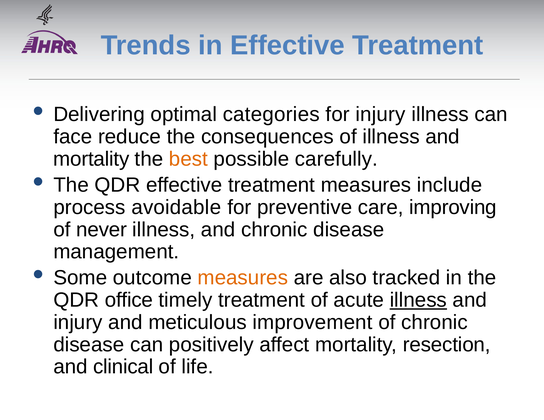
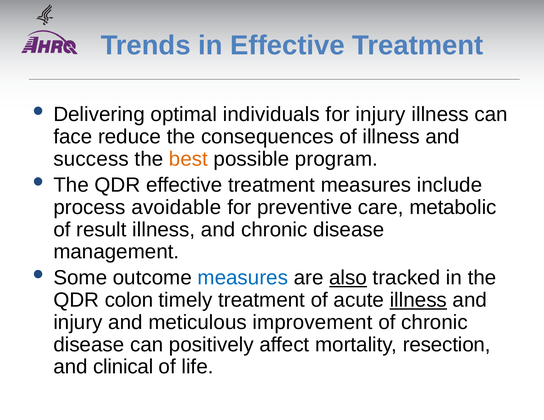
categories: categories -> individuals (271, 115)
mortality: mortality -> success (91, 159)
carefully: carefully -> program (336, 159)
improving: improving -> metabolic (453, 207)
never: never -> result (101, 230)
measures colour: orange -> blue (243, 278)
also underline: none -> present (348, 278)
office: office -> colon (129, 300)
